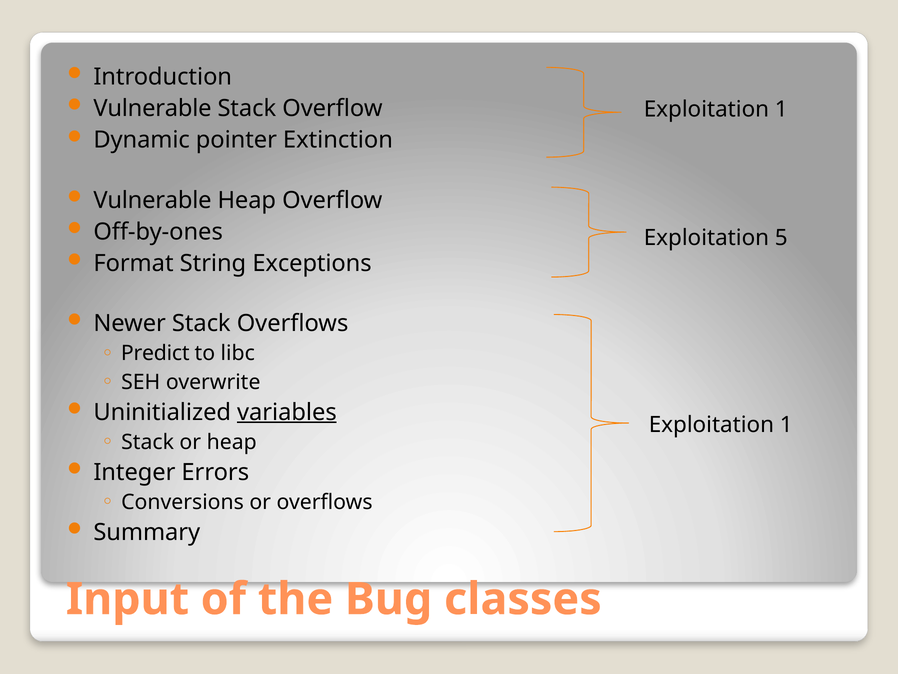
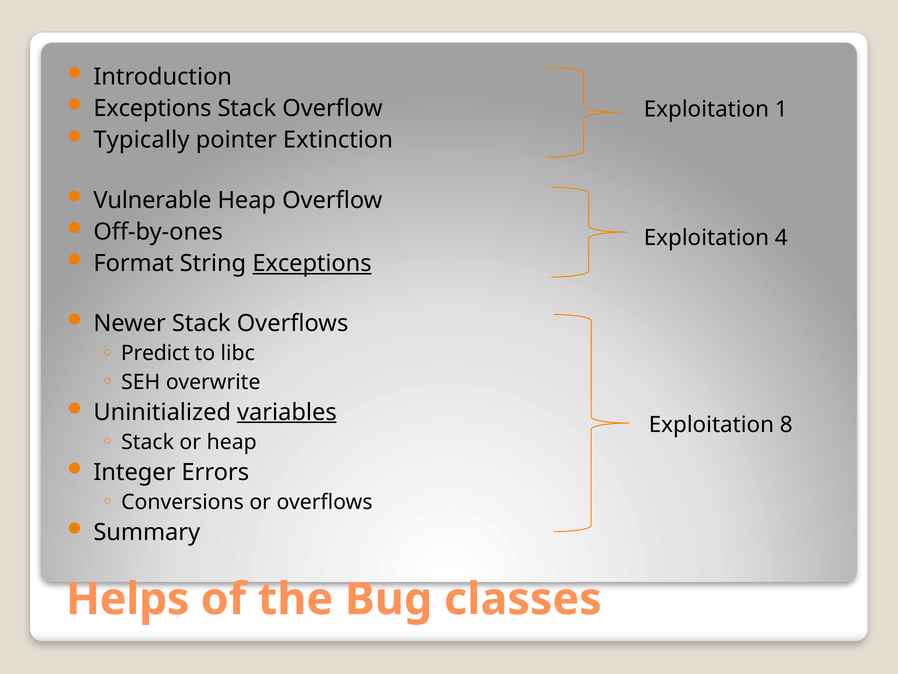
Vulnerable: Vulnerable -> Exceptions (152, 108)
Dynamic: Dynamic -> Typically (141, 140)
5: 5 -> 4 (781, 238)
Exceptions underline: none -> present (312, 263)
1: 1 -> 8 (786, 425)
Input: Input -> Helps (128, 599)
